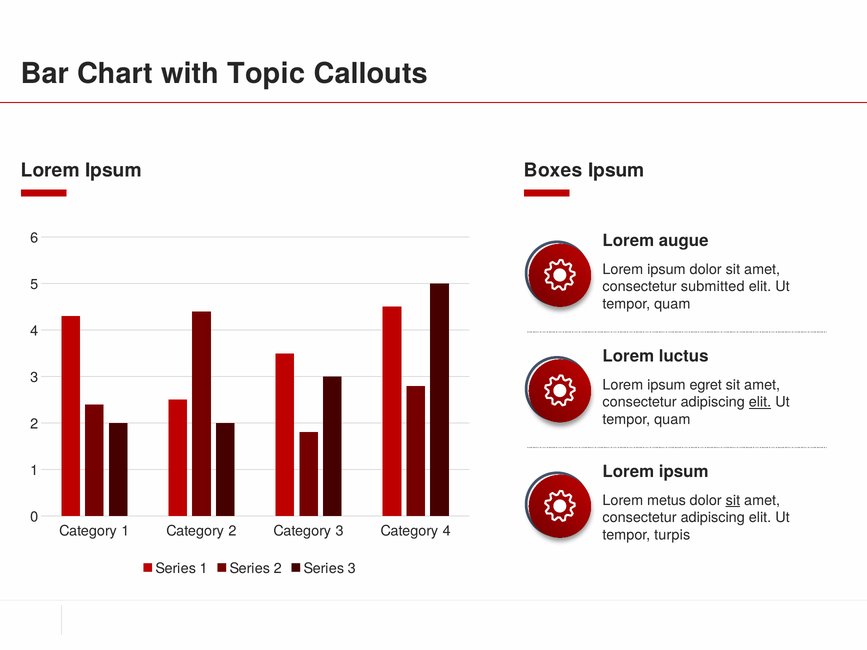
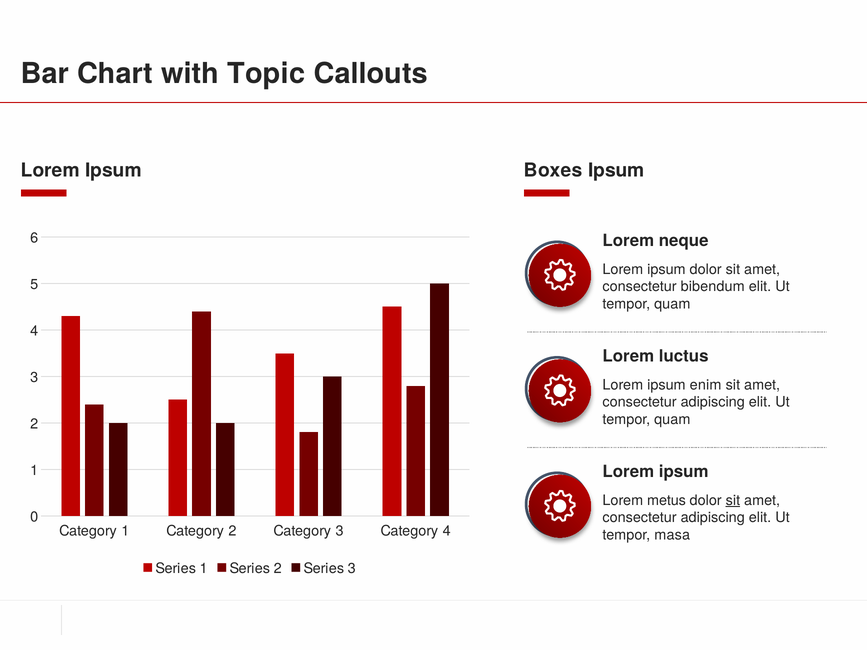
augue: augue -> neque (684, 241)
submitted: submitted -> bibendum (713, 287)
egret: egret -> enim (706, 385)
elit underline: present -> none (760, 402)
turpis: turpis -> masa (672, 535)
